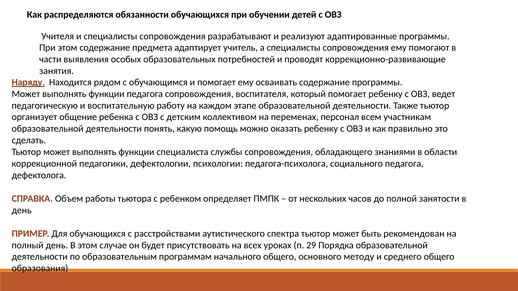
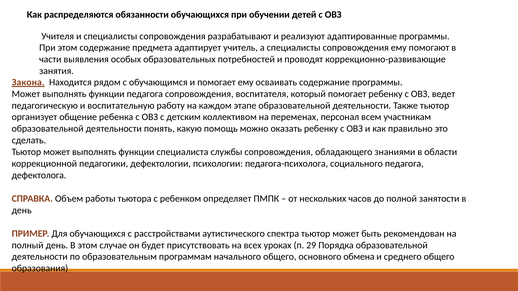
Наряду: Наряду -> Закона (28, 82)
методу: методу -> обмена (359, 257)
